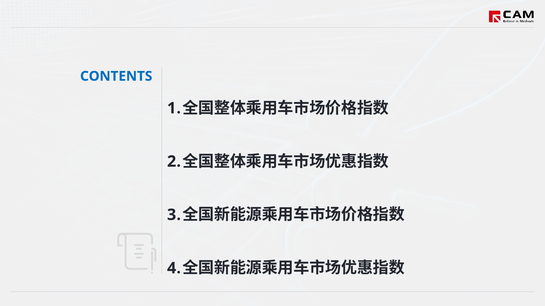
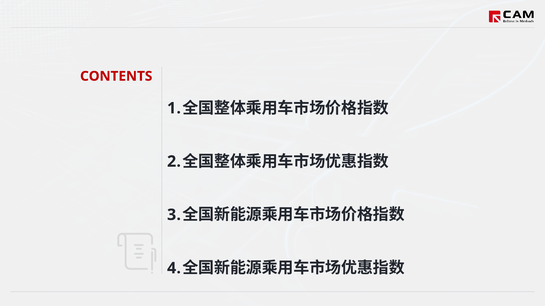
CONTENTS colour: blue -> red (116, 76)
